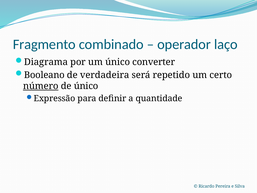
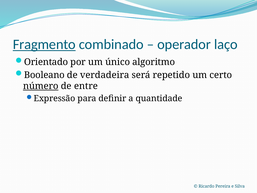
Fragmento underline: none -> present (44, 44)
Diagrama: Diagrama -> Orientado (46, 62)
converter: converter -> algoritmo (154, 62)
de único: único -> entre (86, 86)
